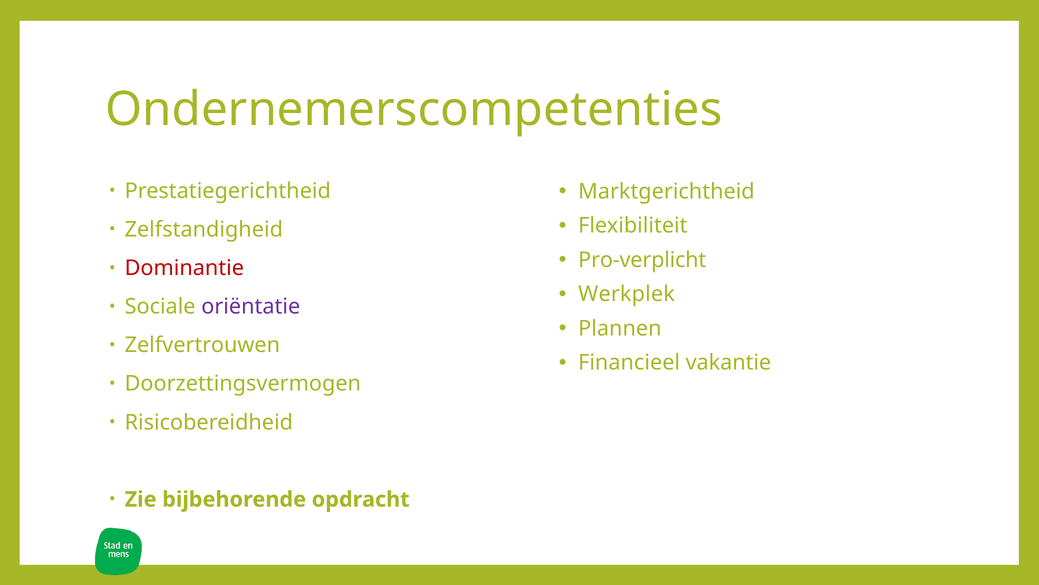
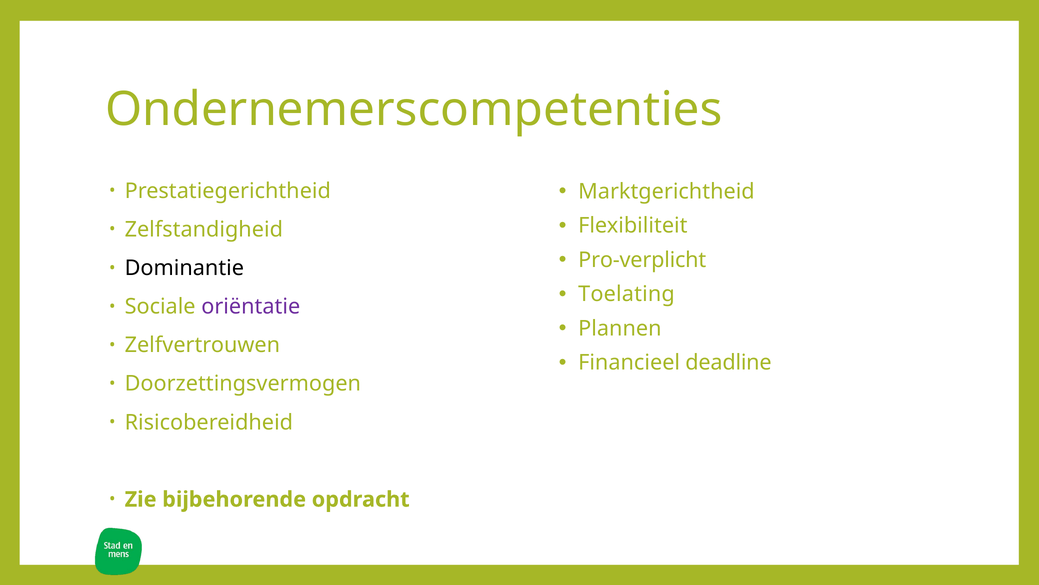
Dominantie colour: red -> black (184, 268)
Werkplek: Werkplek -> Toelating (627, 294)
vakantie: vakantie -> deadline (728, 362)
